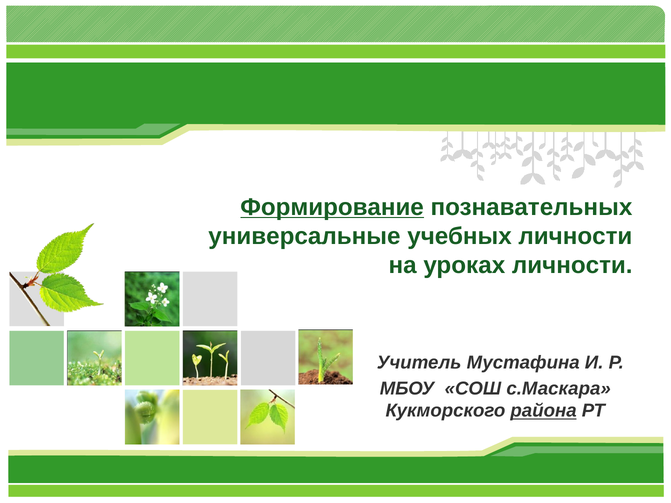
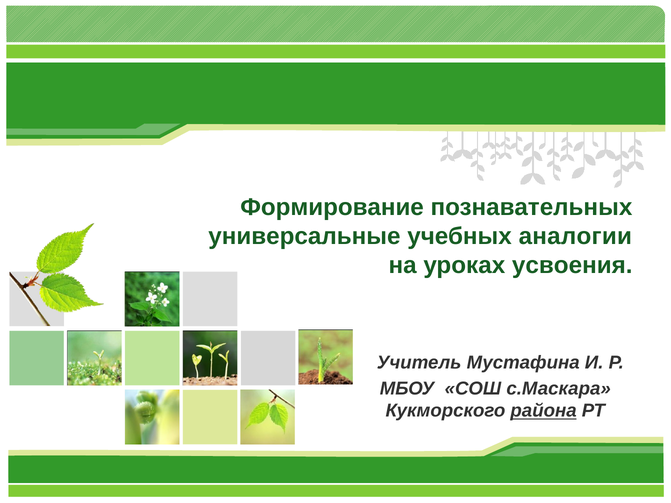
Формирование underline: present -> none (332, 207)
учебных личности: личности -> аналогии (575, 236)
уроках личности: личности -> усвоения (572, 265)
